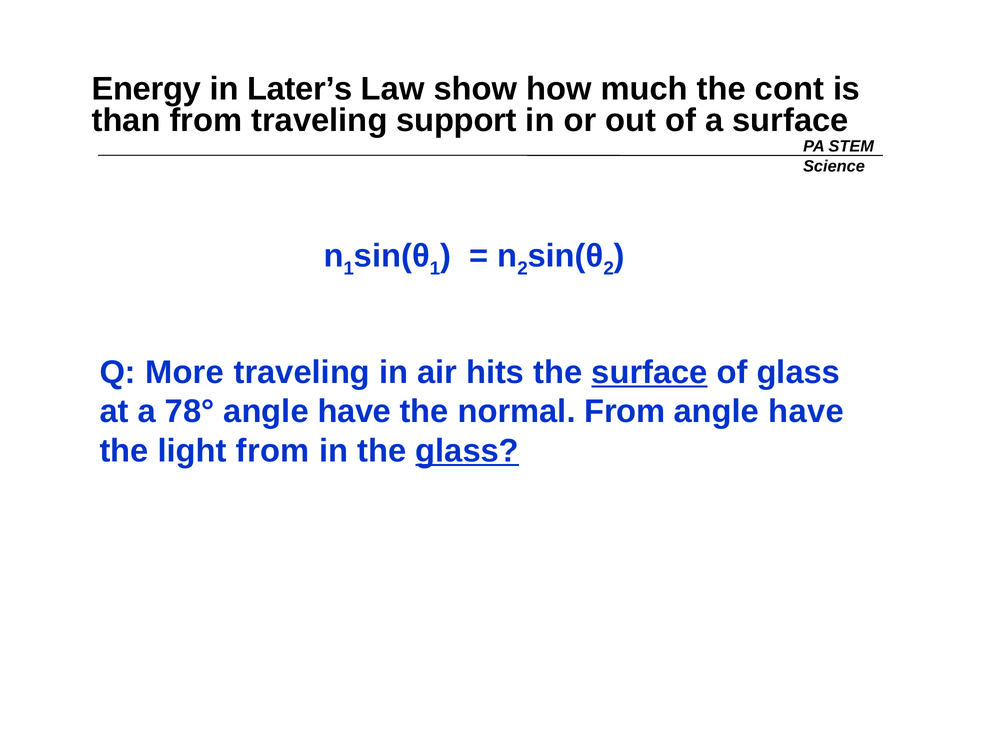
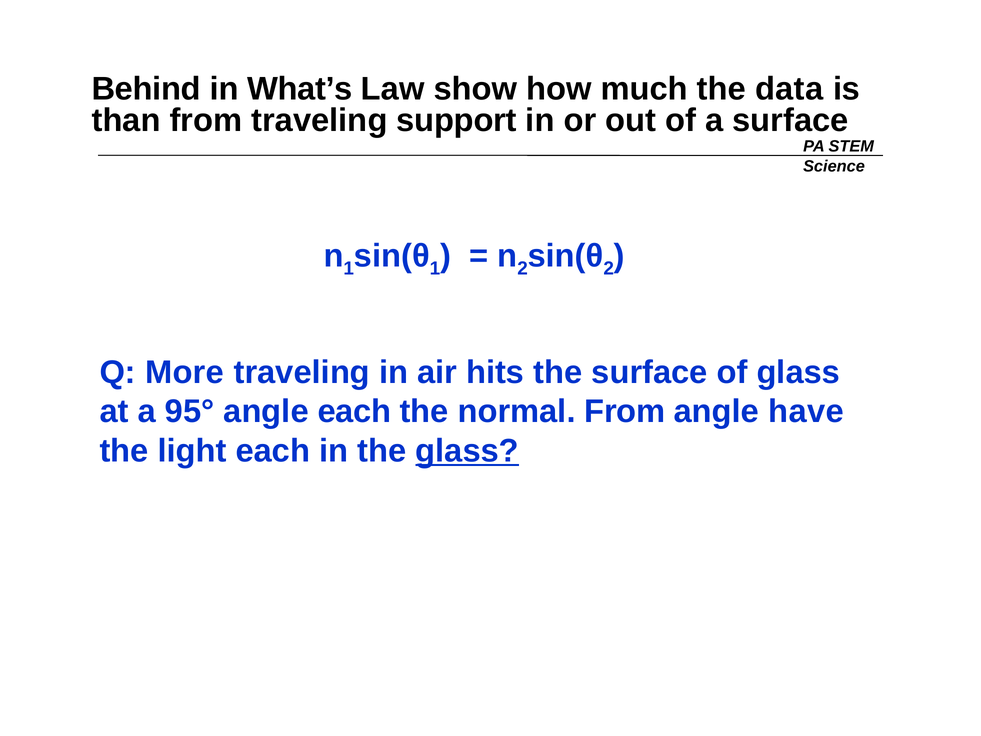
Energy: Energy -> Behind (146, 89)
Later’s: Later’s -> What’s (300, 89)
cont: cont -> data (789, 89)
surface underline: present -> none (650, 372)
78°: 78° -> 95° (190, 411)
have: have -> each (354, 411)
light from: from -> each (273, 451)
